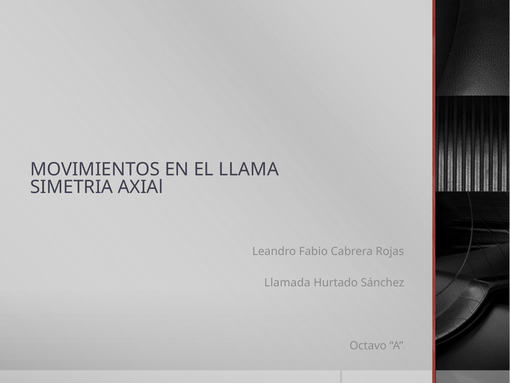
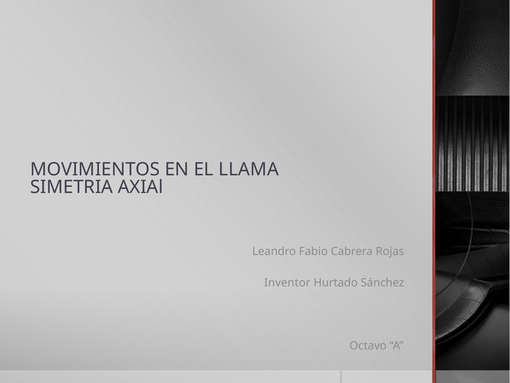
Llamada: Llamada -> Inventor (287, 282)
